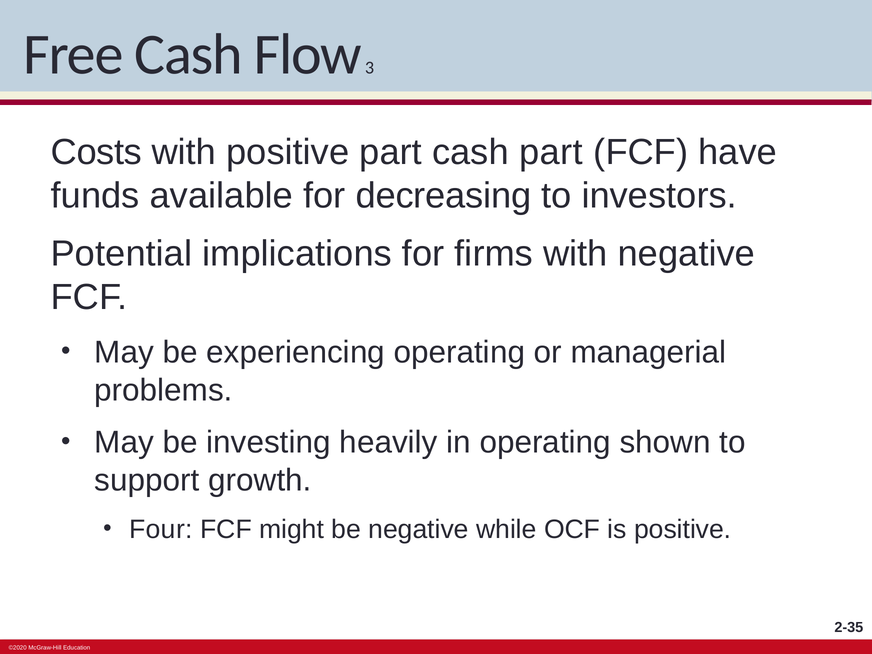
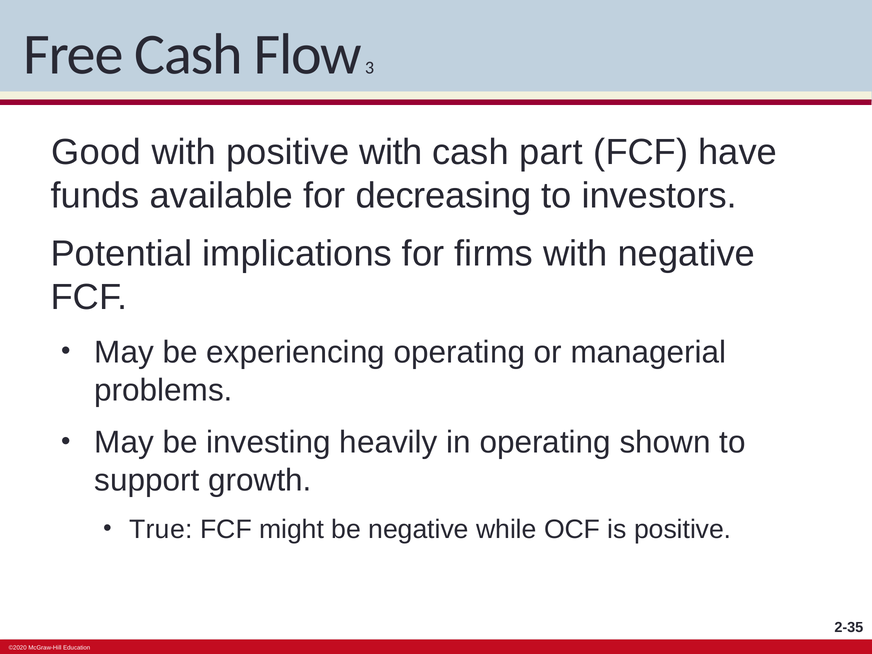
Costs: Costs -> Good (96, 152)
positive part: part -> with (391, 152)
Four: Four -> True (161, 529)
